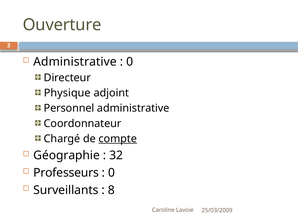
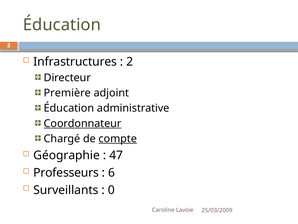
Ouverture: Ouverture -> Éducation (62, 25)
Administrative: Administrative -> Infrastructures (75, 62)
0: 0 -> 2 (130, 62)
Physique: Physique -> Première (67, 93)
Personnel: Personnel -> Éducation (69, 108)
Coordonnateur underline: none -> present (83, 123)
32: 32 -> 47 (116, 155)
0: 0 -> 6 (112, 172)
8: 8 -> 0 (111, 190)
